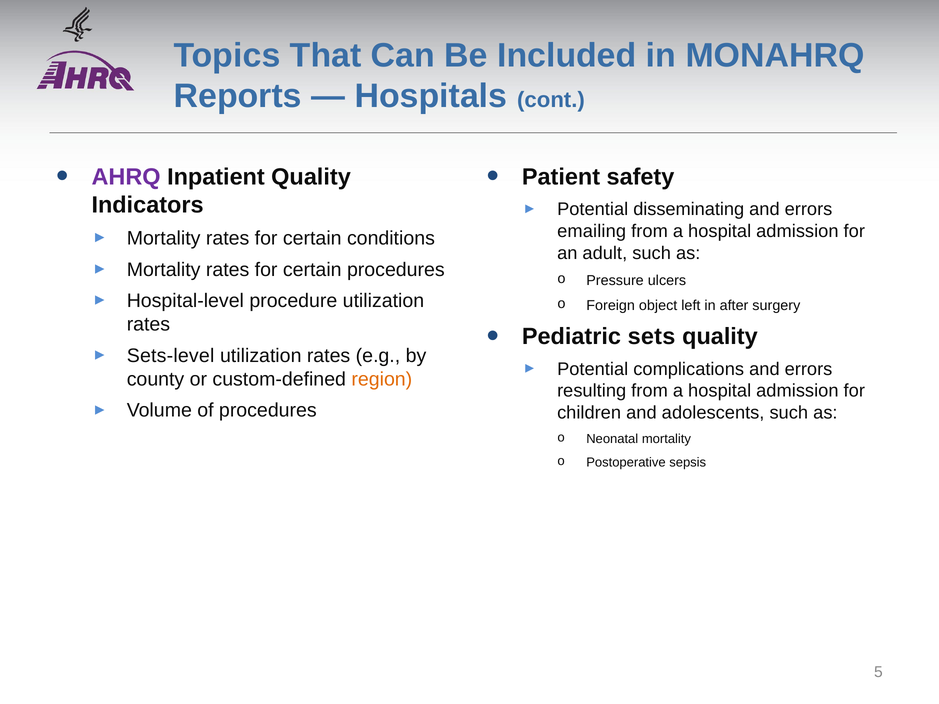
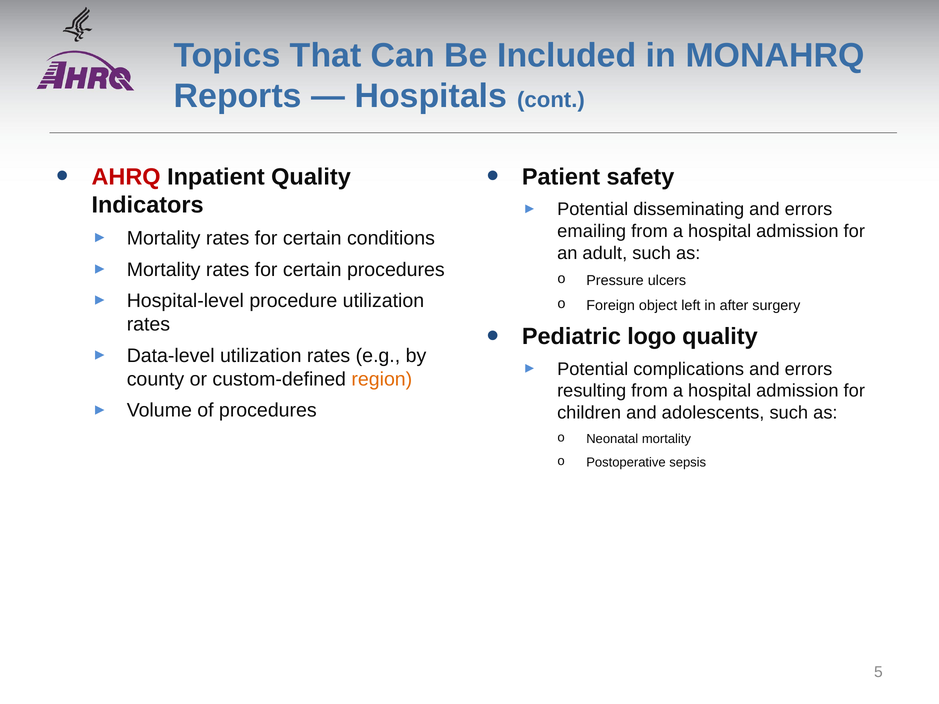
AHRQ colour: purple -> red (126, 177)
sets: sets -> logo (652, 337)
Sets-level: Sets-level -> Data-level (171, 356)
